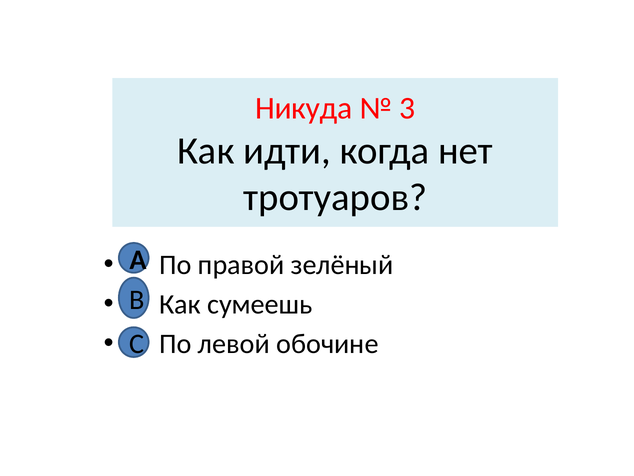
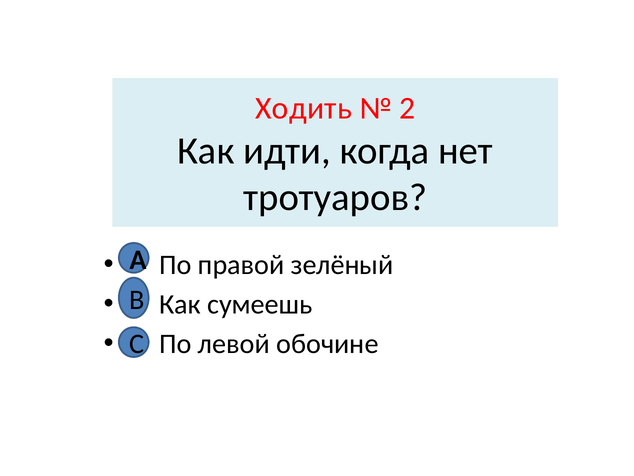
Никуда: Никуда -> Ходить (304, 108)
3: 3 -> 2 (407, 108)
